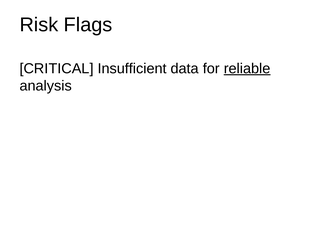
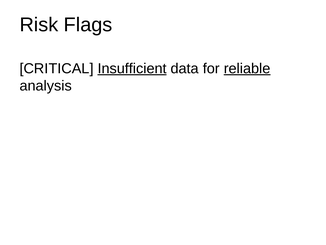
Insufficient underline: none -> present (132, 68)
